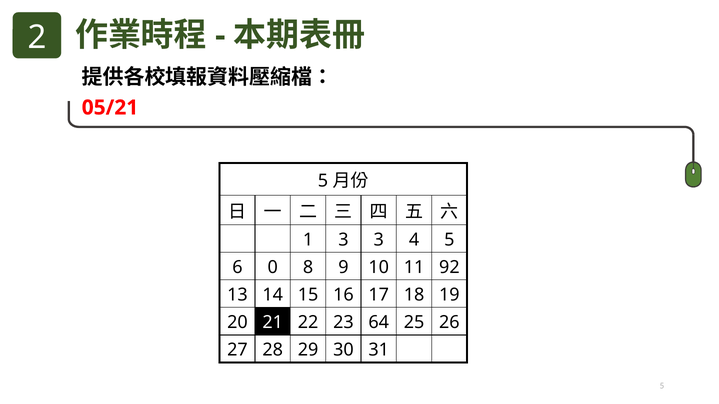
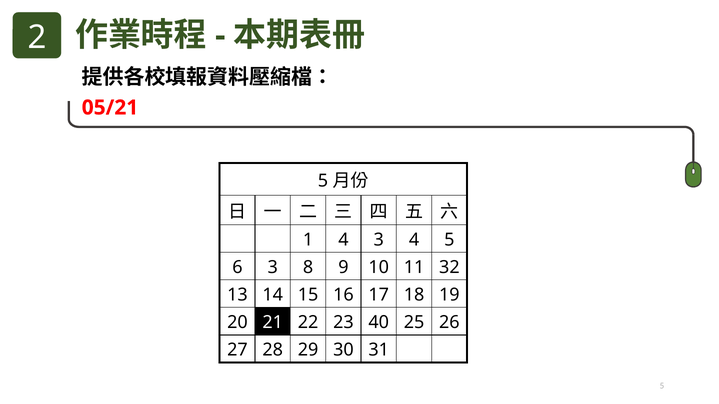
1 3: 3 -> 4 (343, 240)
6 0: 0 -> 3 (273, 267)
92: 92 -> 32 (449, 267)
64: 64 -> 40 (379, 323)
